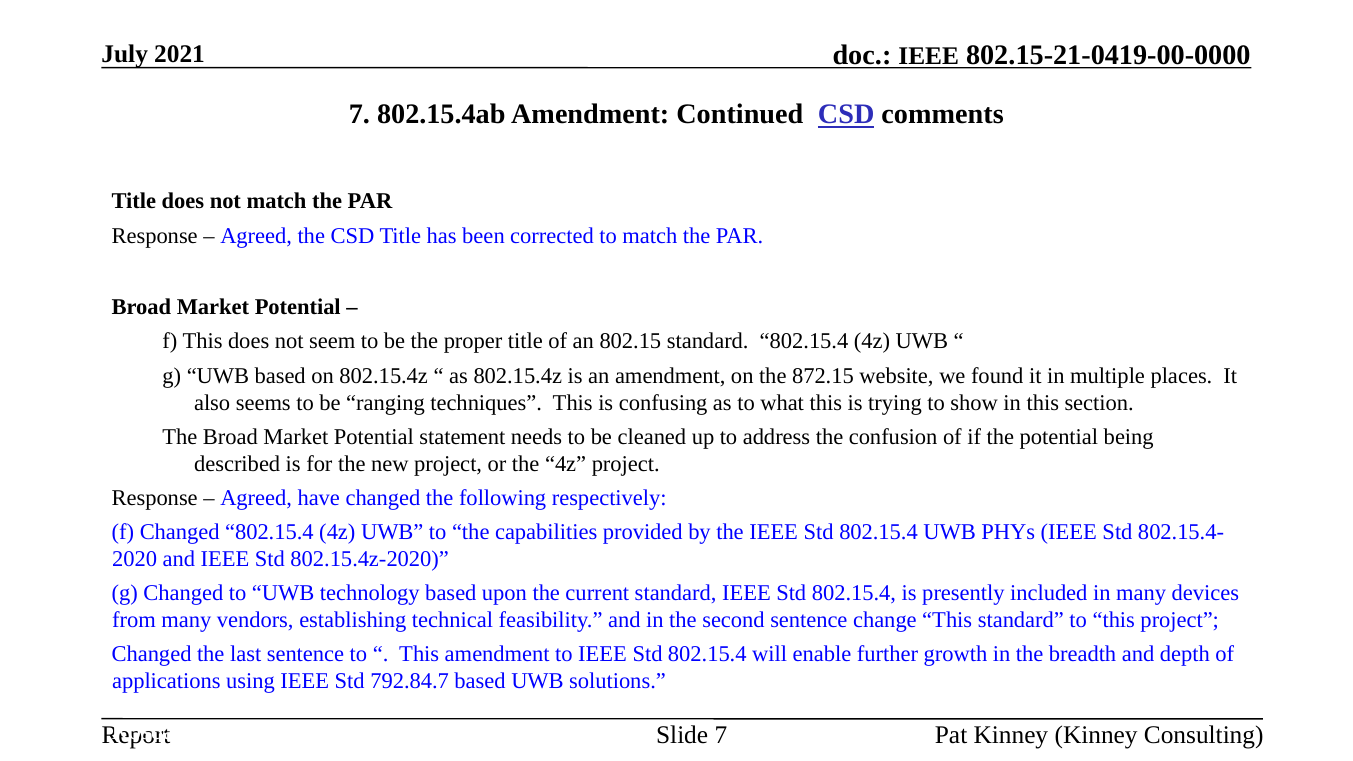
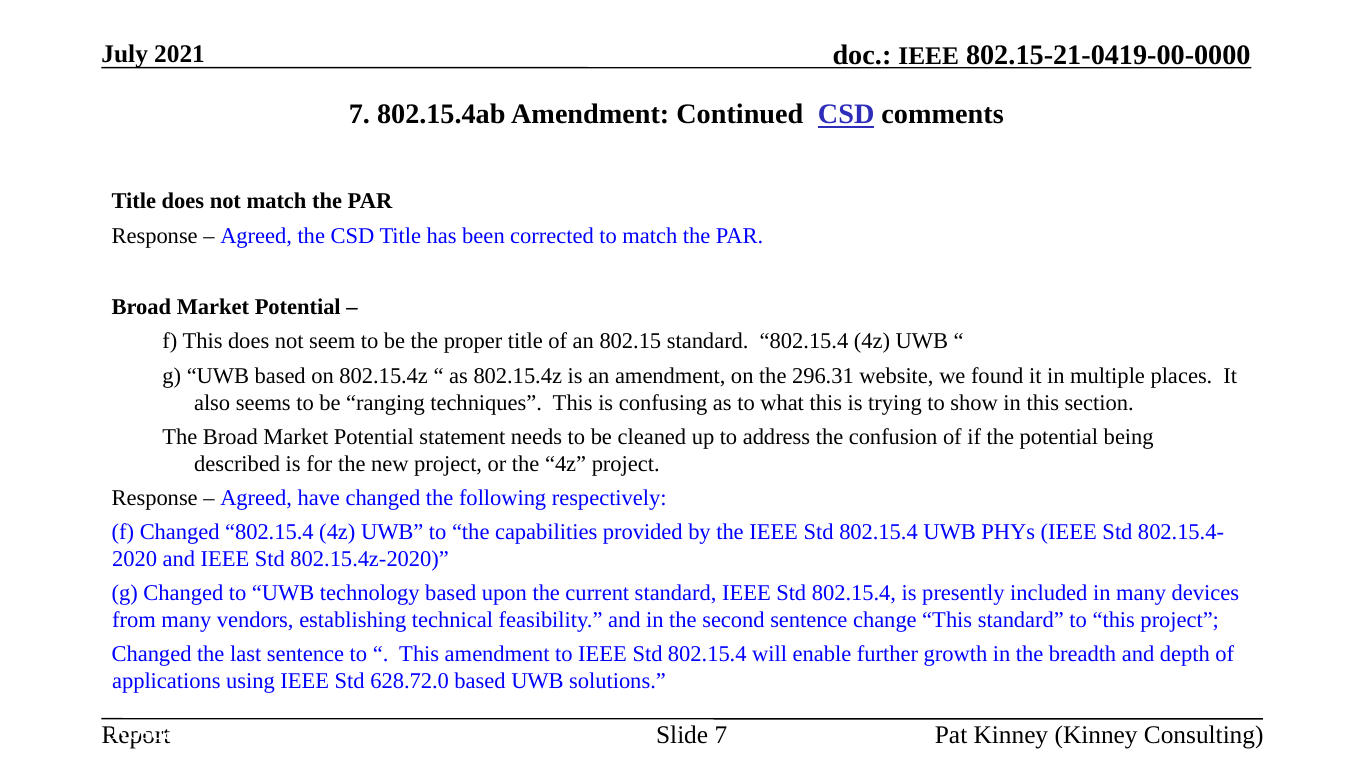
872.15: 872.15 -> 296.31 (823, 376)
792.84.7: 792.84.7 -> 628.72.0 (410, 681)
